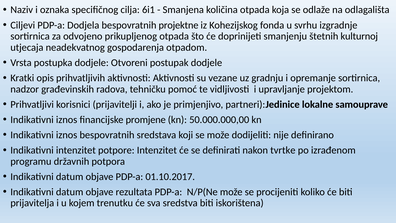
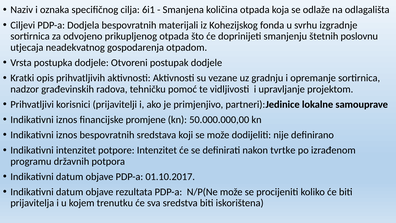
projektne: projektne -> materijali (178, 25)
kulturnoj: kulturnoj -> poslovnu (359, 36)
